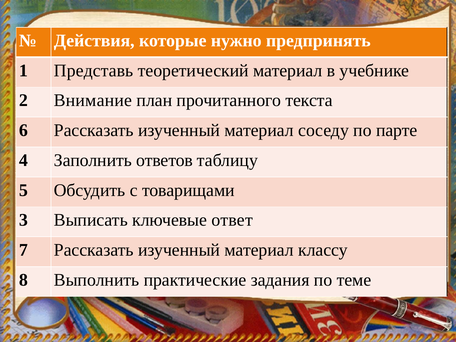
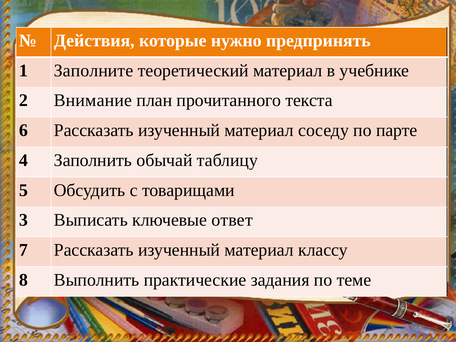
Представь: Представь -> Заполните (94, 71)
ответов: ответов -> обычай (165, 160)
